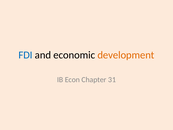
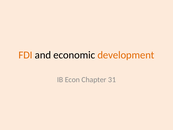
FDI colour: blue -> orange (25, 55)
